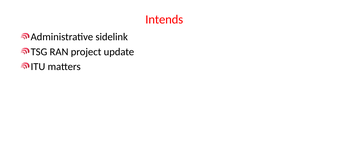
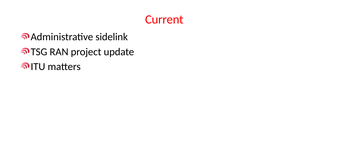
Intends: Intends -> Current (164, 19)
